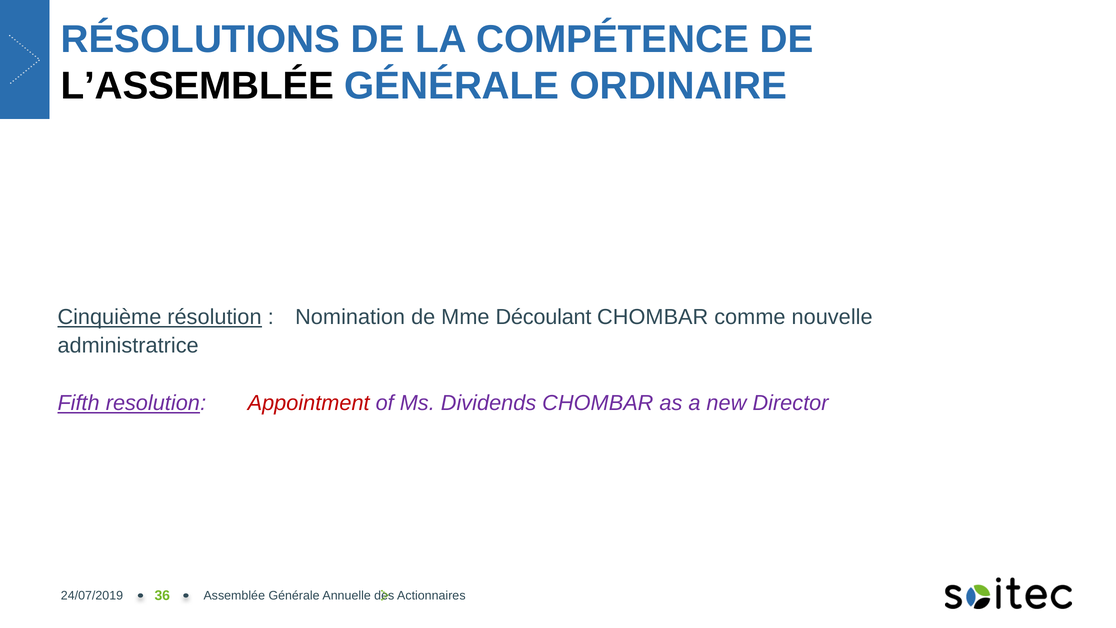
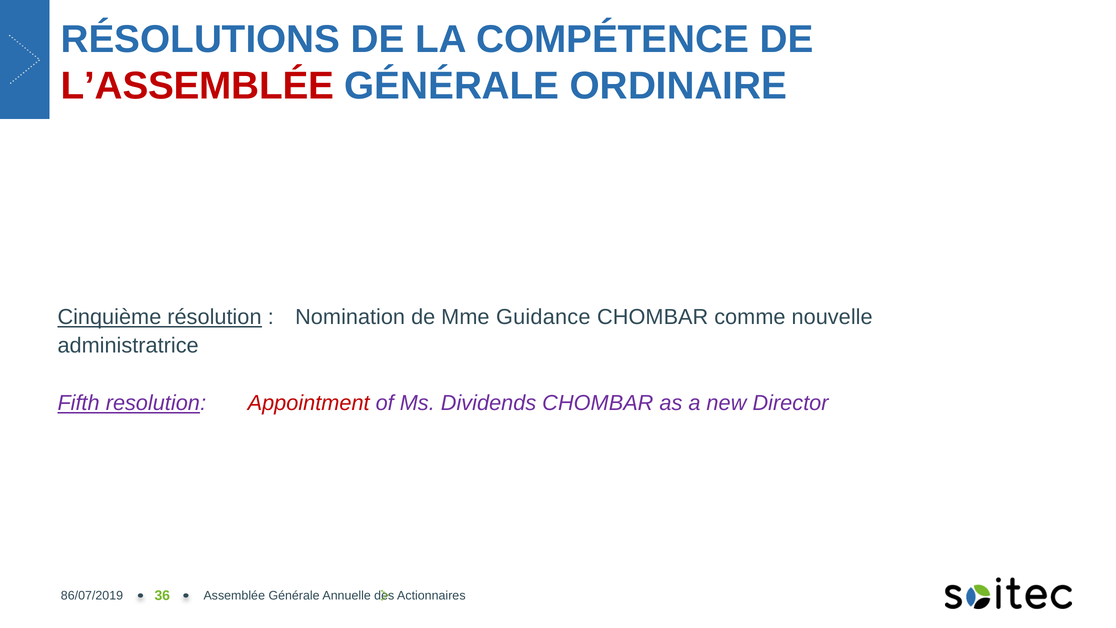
L’ASSEMBLÉE colour: black -> red (197, 86)
Découlant: Découlant -> Guidance (543, 317)
24/07/2019: 24/07/2019 -> 86/07/2019 (92, 595)
